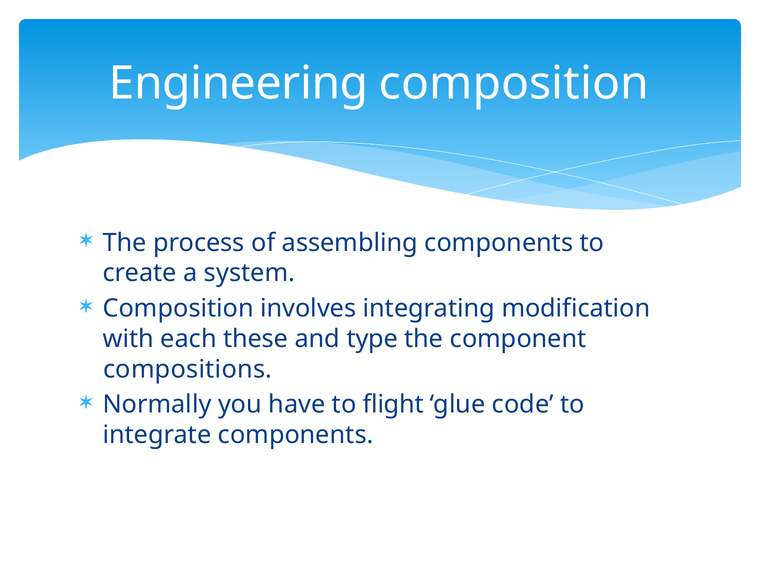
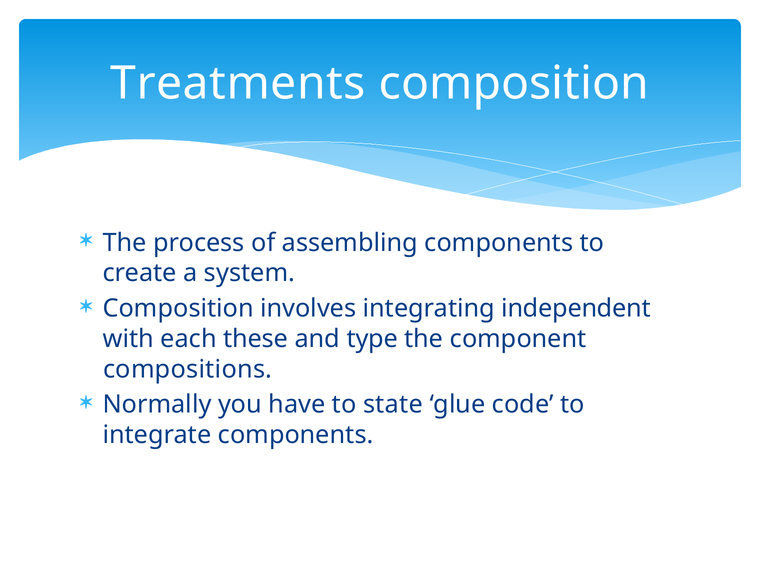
Engineering: Engineering -> Treatments (238, 83)
modification: modification -> independent (576, 309)
flight: flight -> state (393, 405)
